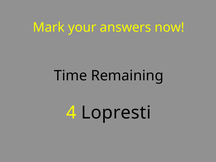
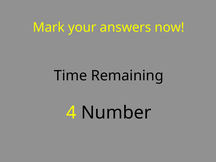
Lopresti: Lopresti -> Number (116, 113)
